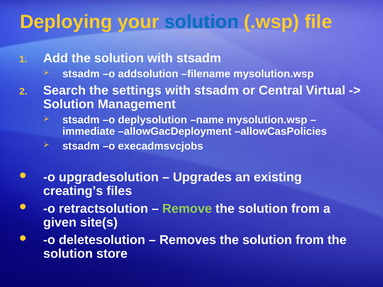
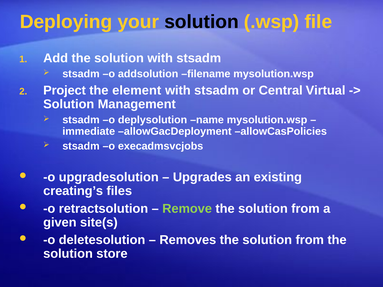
solution colour: blue -> black (201, 22)
Search: Search -> Project (65, 90)
settings: settings -> element (137, 90)
